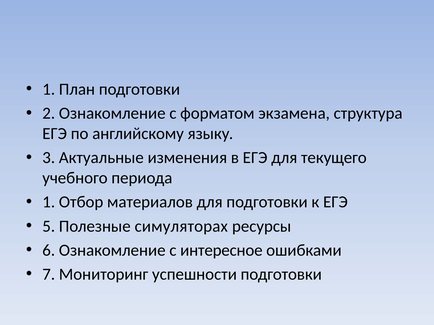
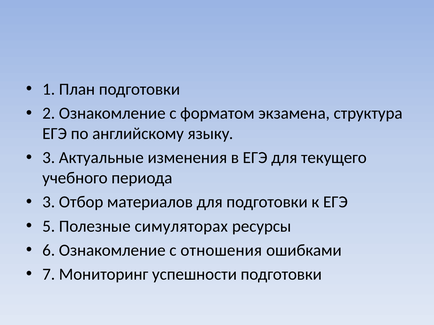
1: 1 -> 3 (49, 202)
интересное: интересное -> отношения (221, 251)
